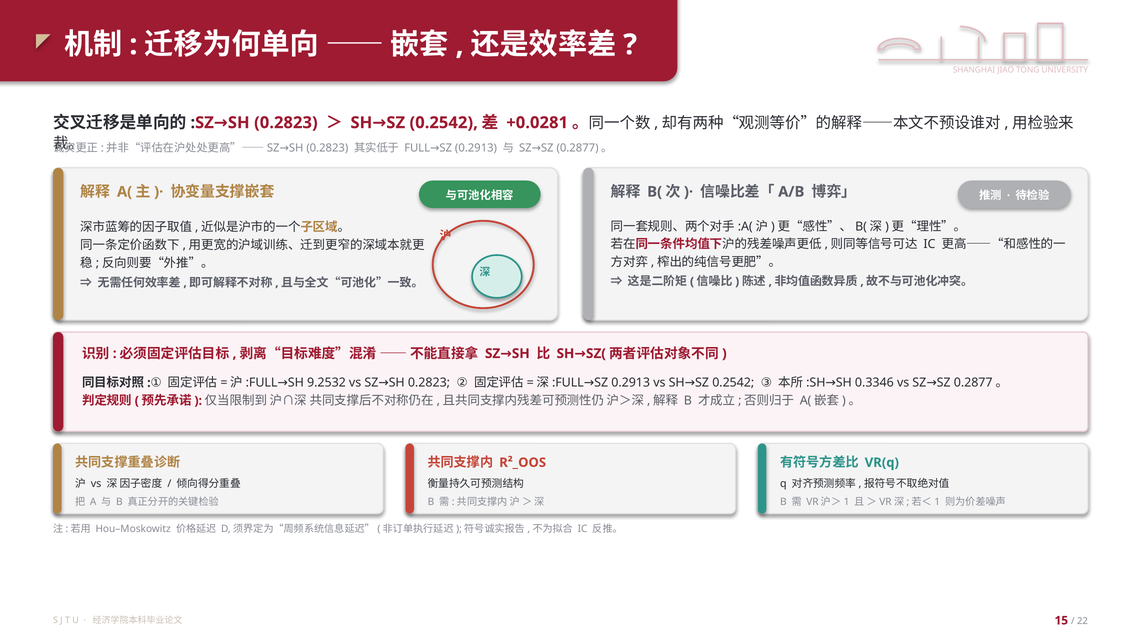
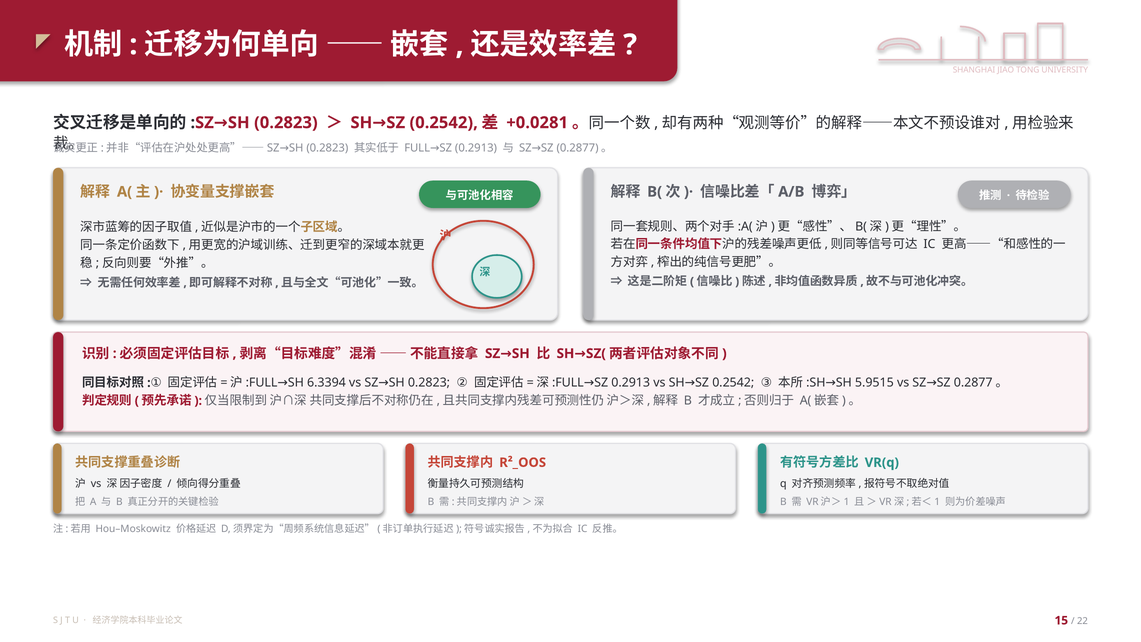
0.3346: 0.3346 -> 5.9515 (874, 383)
9.2532: 9.2532 -> 6.3394 (326, 383)
